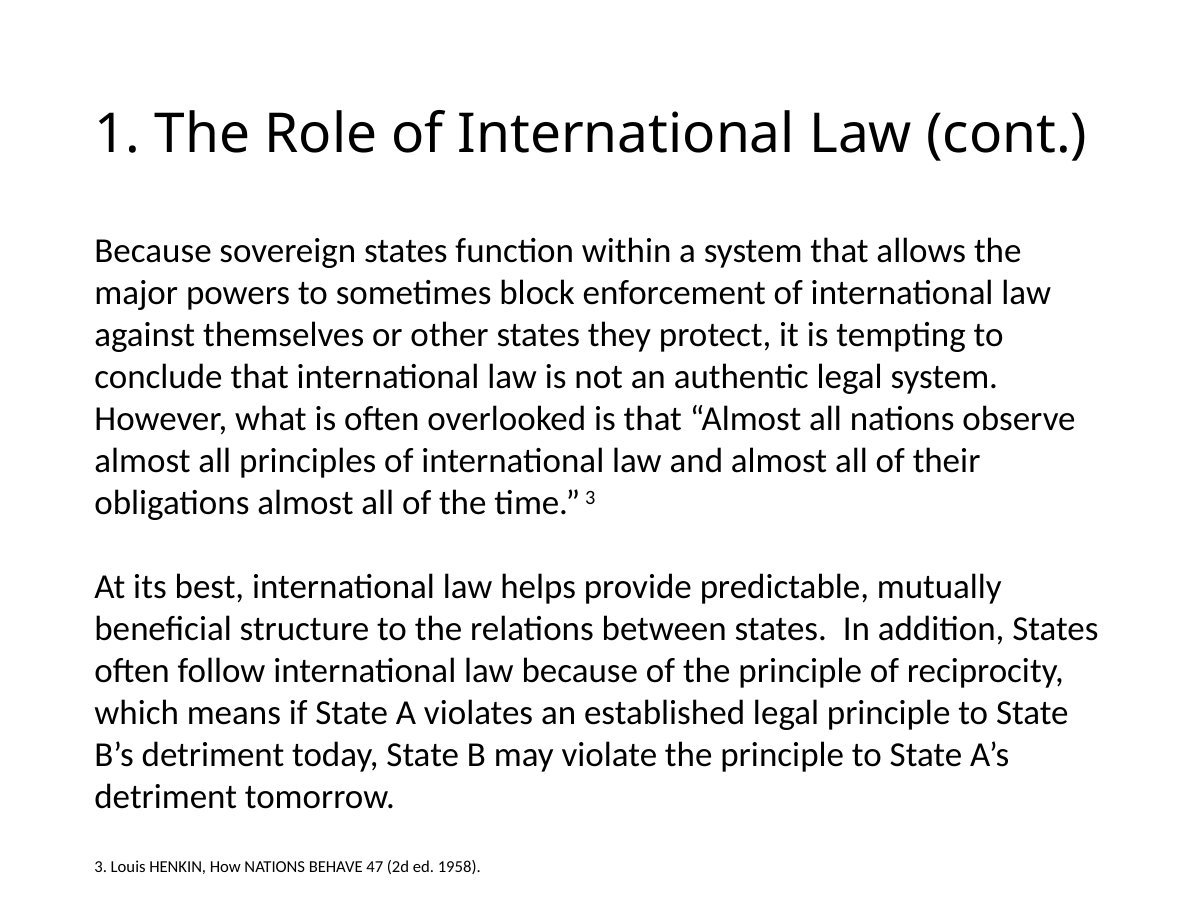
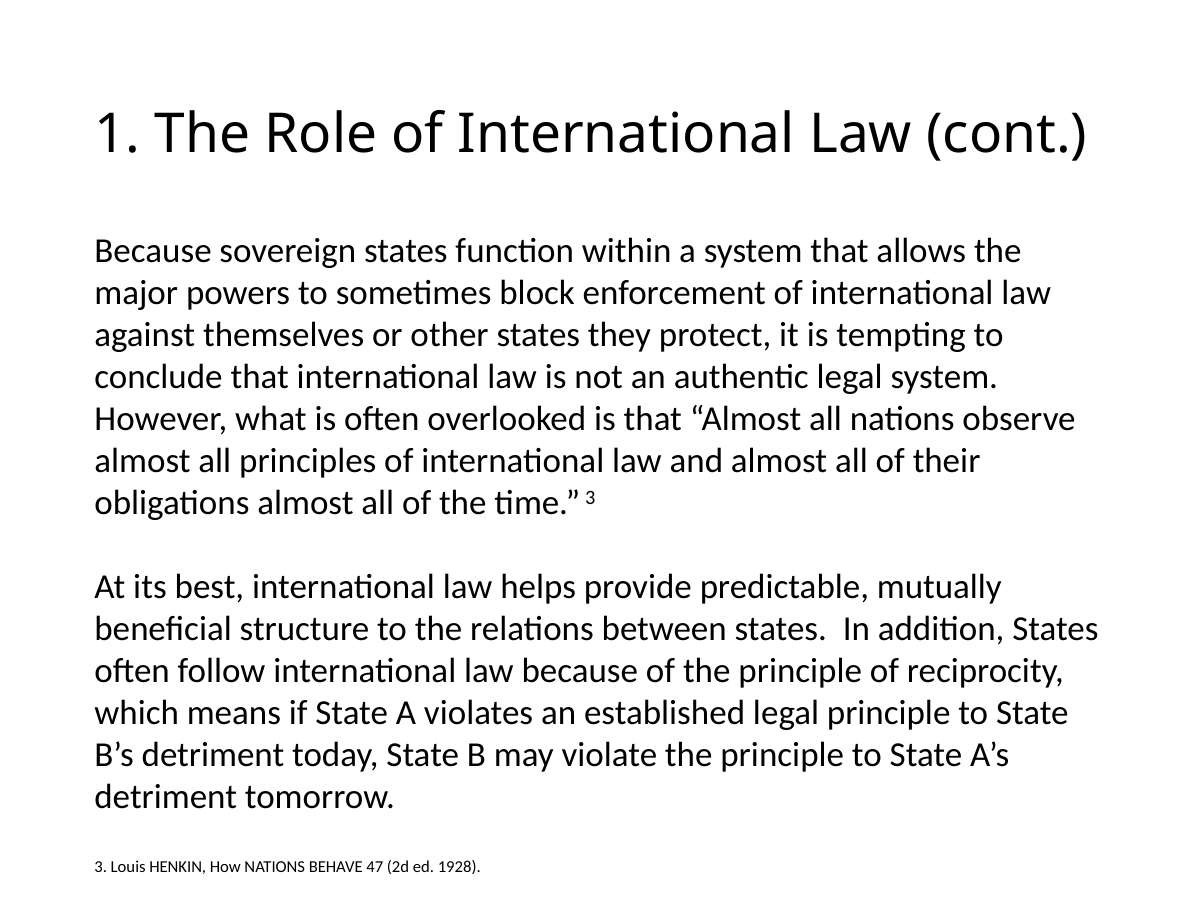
1958: 1958 -> 1928 (459, 867)
